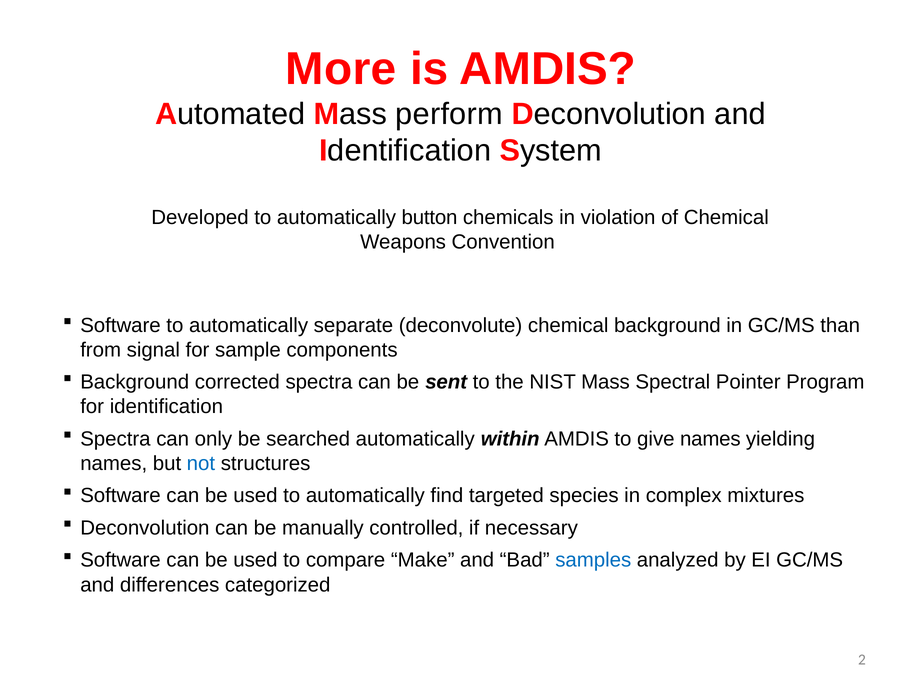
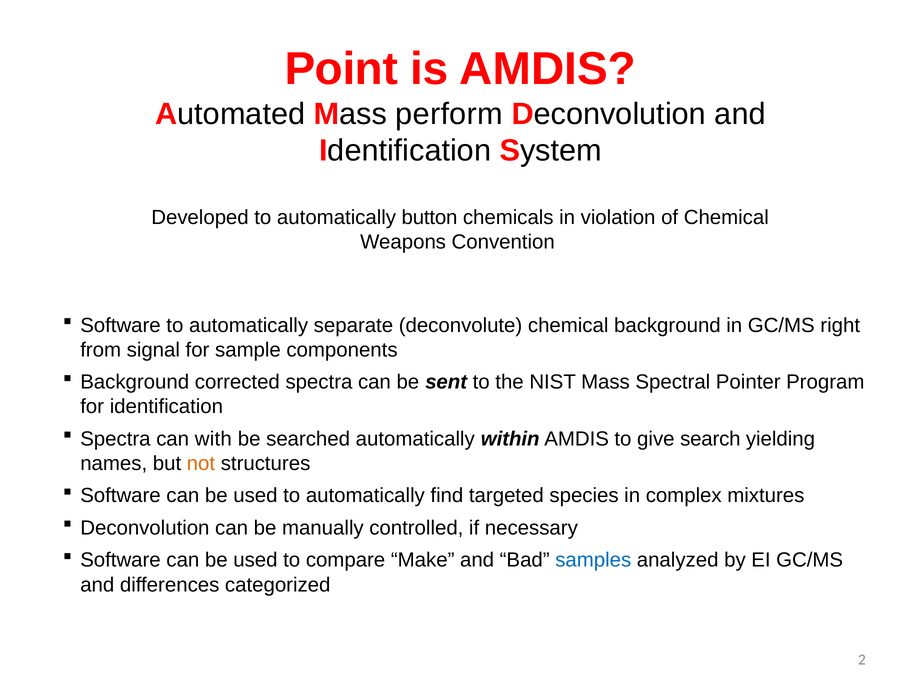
More: More -> Point (341, 69)
than: than -> right (840, 325)
only: only -> with (213, 439)
give names: names -> search (710, 439)
not colour: blue -> orange (201, 463)
